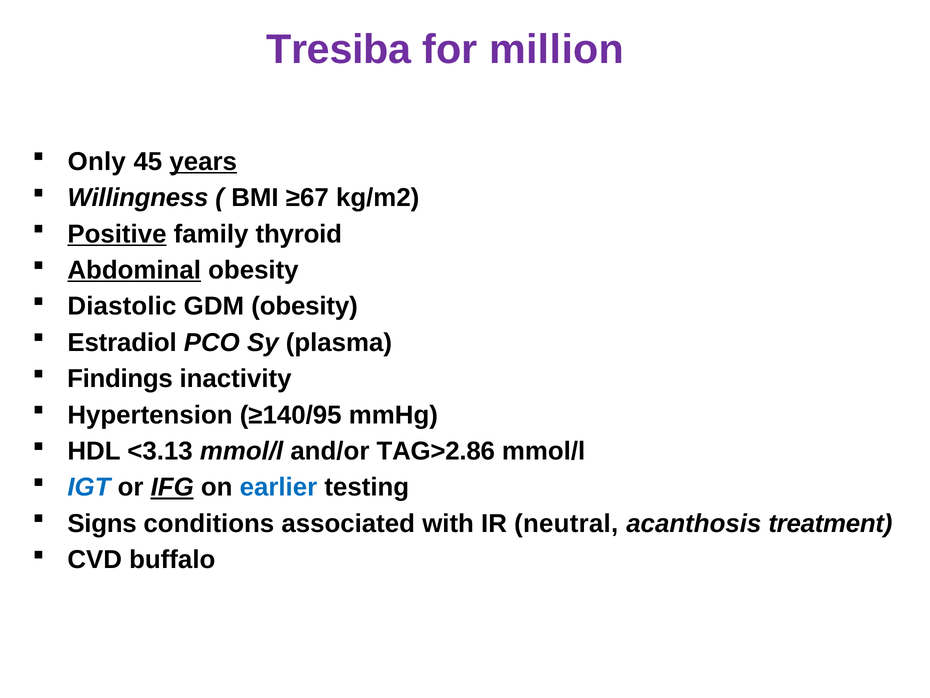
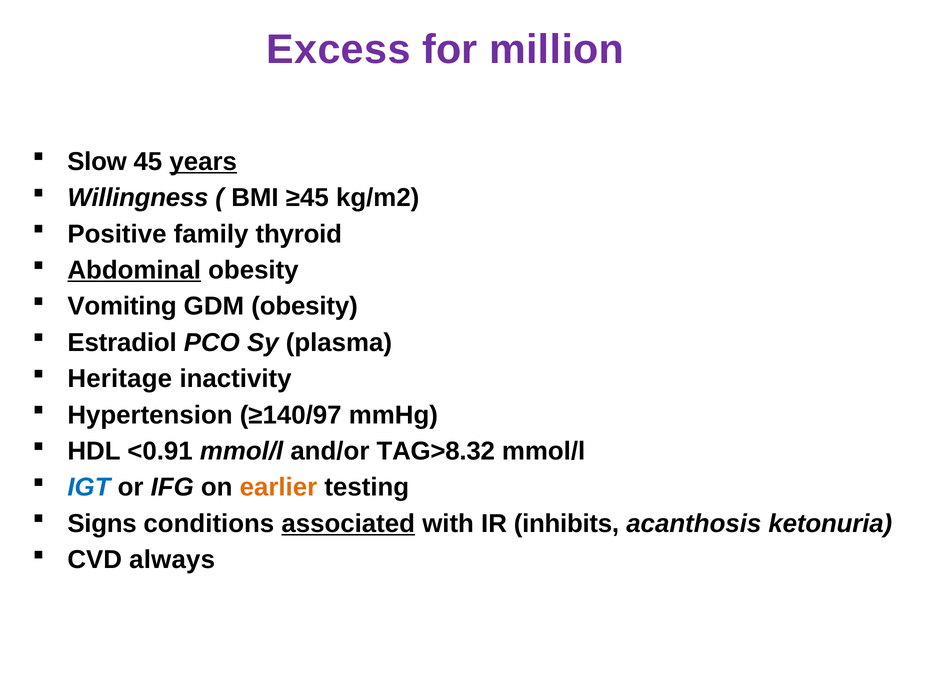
Tresiba: Tresiba -> Excess (338, 49)
Only: Only -> Slow (97, 161)
≥67: ≥67 -> ≥45 (307, 198)
Positive underline: present -> none (117, 234)
Diastolic: Diastolic -> Vomiting (122, 306)
Findings: Findings -> Heritage (120, 379)
≥140/95: ≥140/95 -> ≥140/97 (291, 415)
<3.13: <3.13 -> <0.91 (160, 451)
TAG>2.86: TAG>2.86 -> TAG>8.32 (436, 451)
IFG underline: present -> none (172, 487)
earlier colour: blue -> orange (278, 487)
associated underline: none -> present (348, 523)
neutral: neutral -> inhibits (566, 523)
treatment: treatment -> ketonuria (830, 523)
buffalo: buffalo -> always (172, 559)
